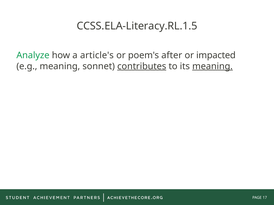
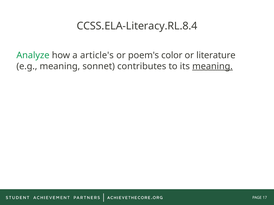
CCSS.ELA-Literacy.RL.1.5: CCSS.ELA-Literacy.RL.1.5 -> CCSS.ELA-Literacy.RL.8.4 (137, 26)
after: after -> color (172, 55)
impacted: impacted -> literature (216, 55)
contributes underline: present -> none (142, 66)
